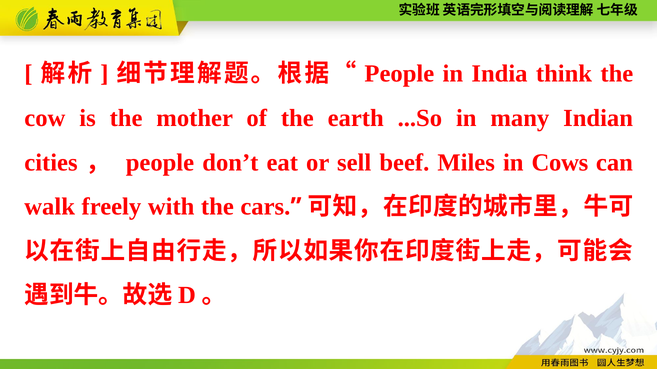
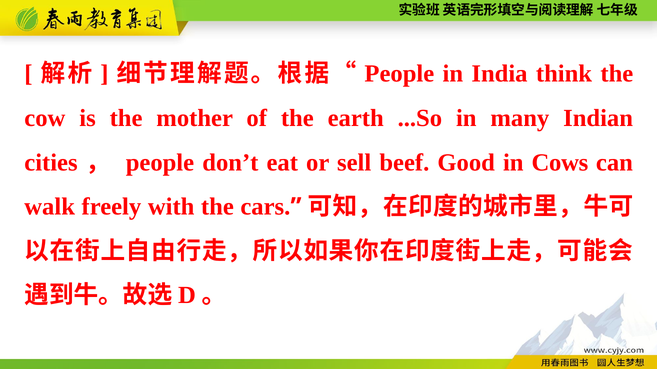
Miles: Miles -> Good (466, 163)
